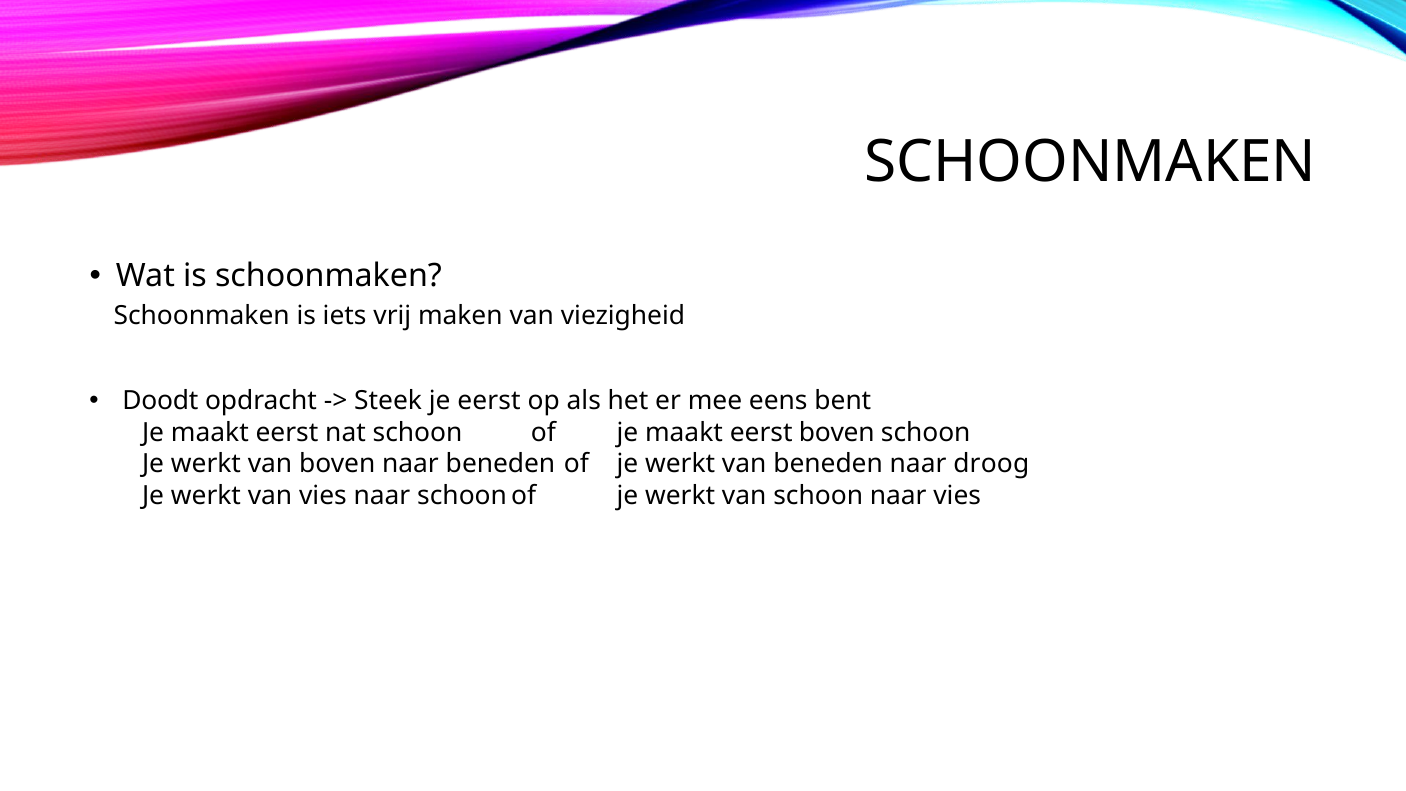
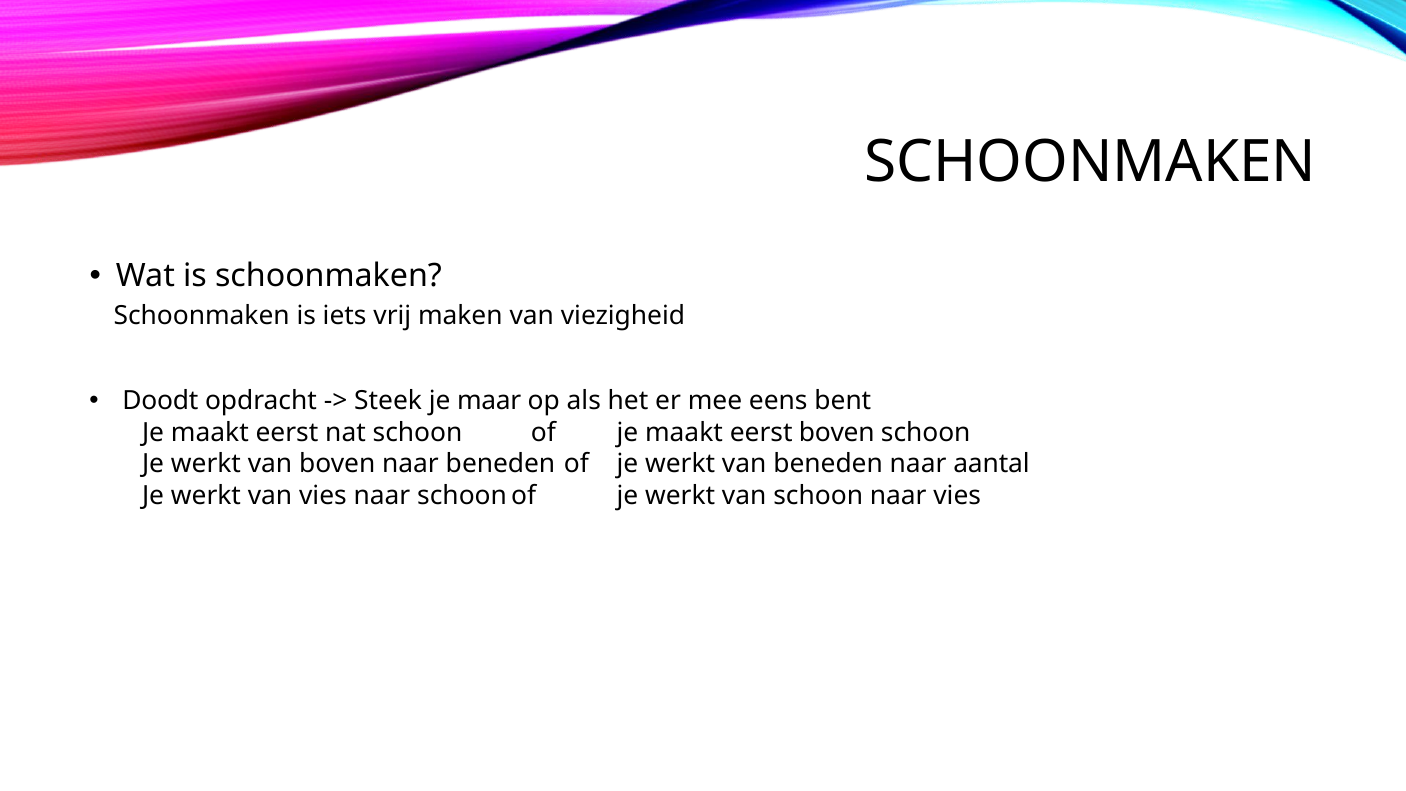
je eerst: eerst -> maar (489, 401)
droog: droog -> aantal (991, 464)
